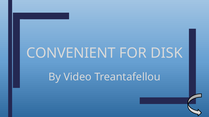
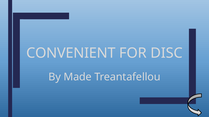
DISK: DISK -> DISC (167, 53)
Video: Video -> Made (78, 77)
